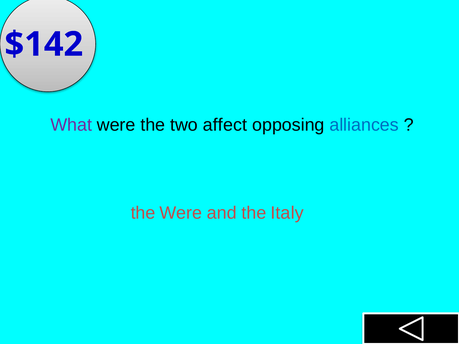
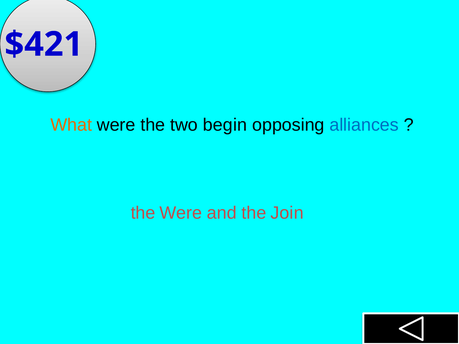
$142: $142 -> $421 (44, 44)
What colour: purple -> orange (71, 125)
affect: affect -> begin (225, 125)
Italy: Italy -> Join (287, 213)
